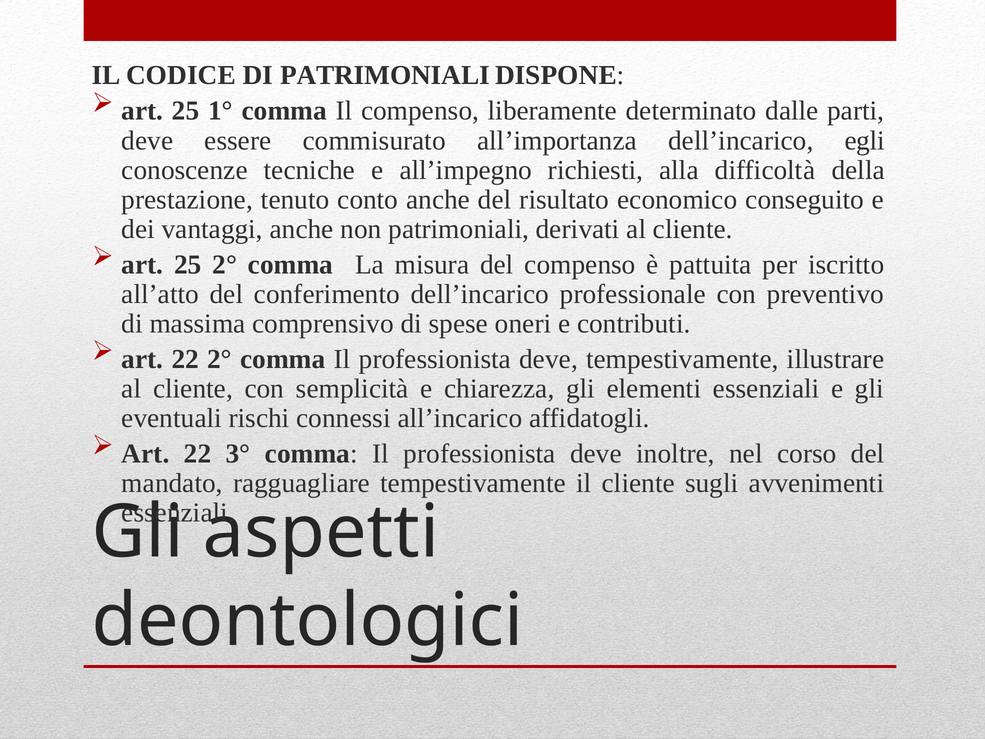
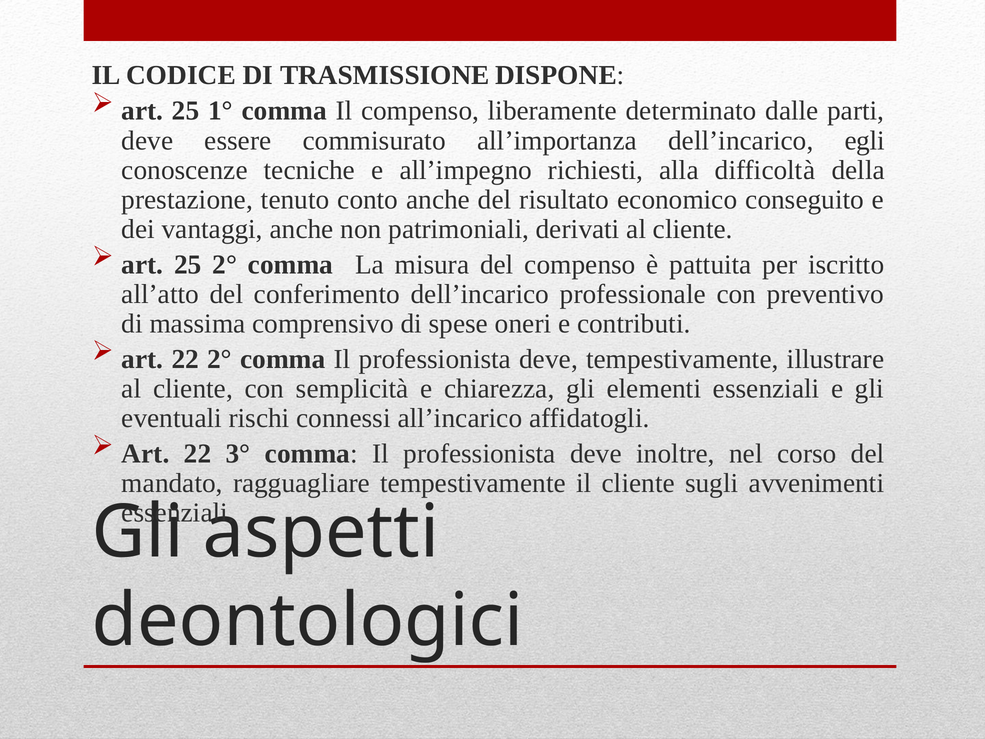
DI PATRIMONIALI: PATRIMONIALI -> TRASMISSIONE (385, 75)
